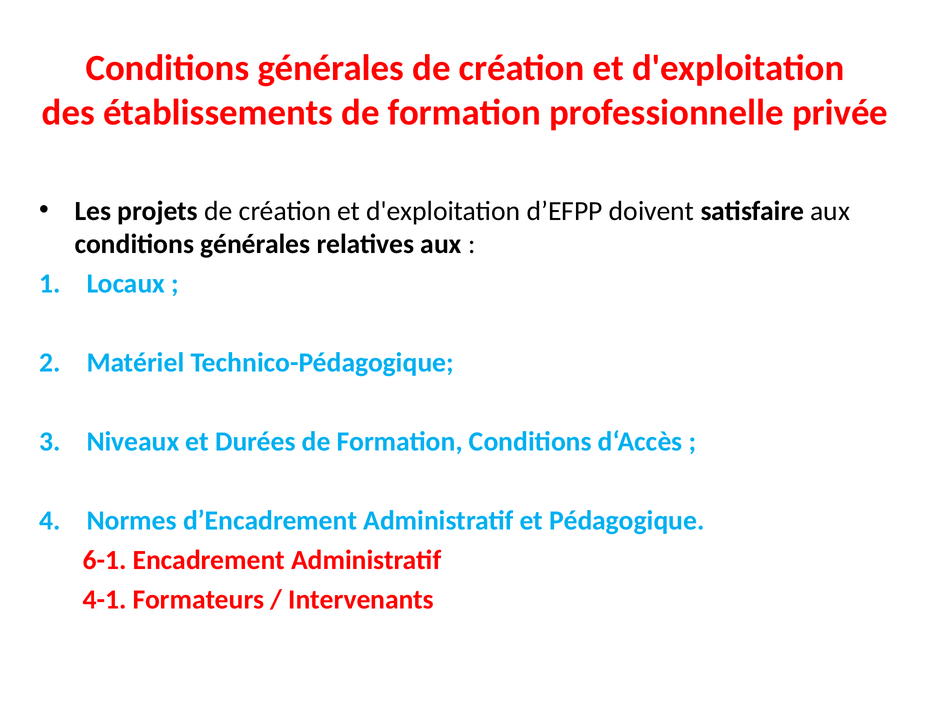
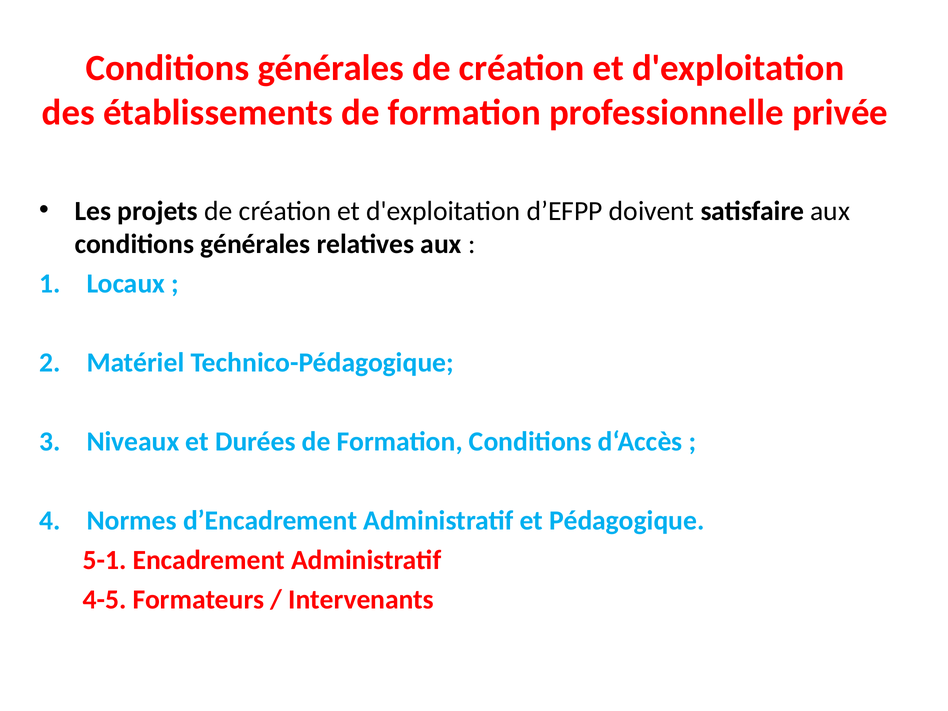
6-1: 6-1 -> 5-1 (105, 560)
4-1: 4-1 -> 4-5 (105, 599)
